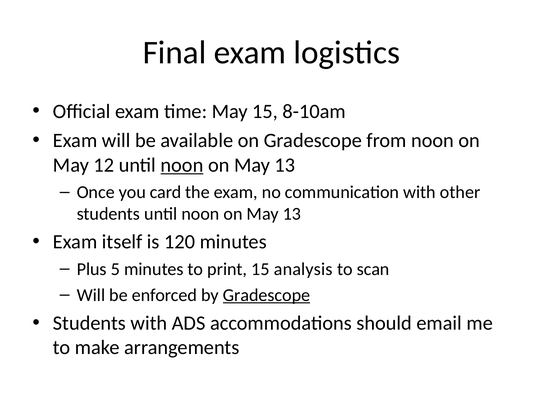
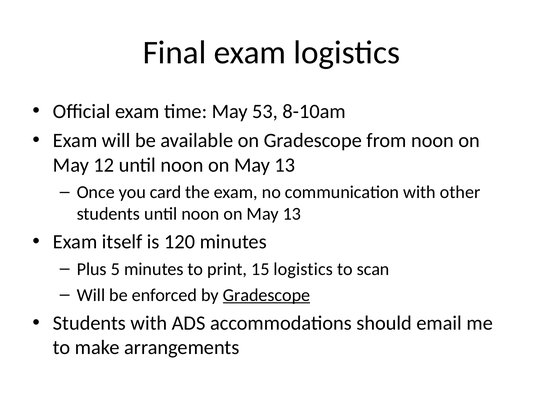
May 15: 15 -> 53 (265, 111)
noon underline: present -> none (182, 165)
15 analysis: analysis -> logistics (303, 269)
